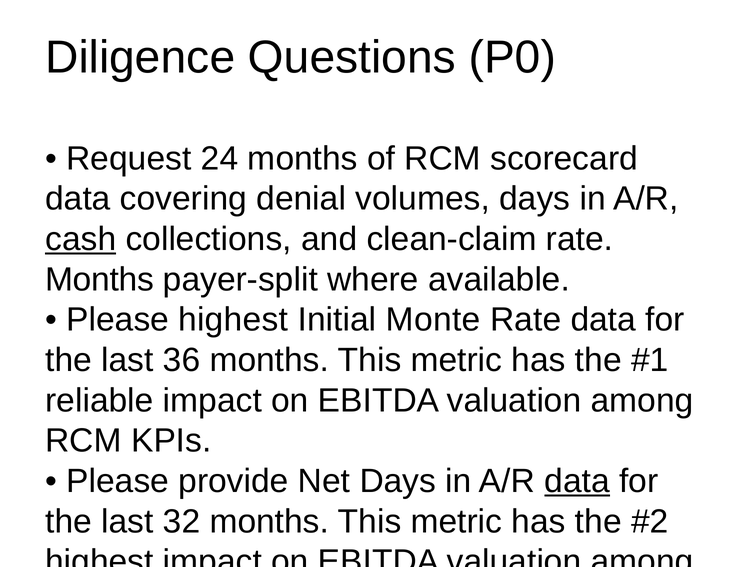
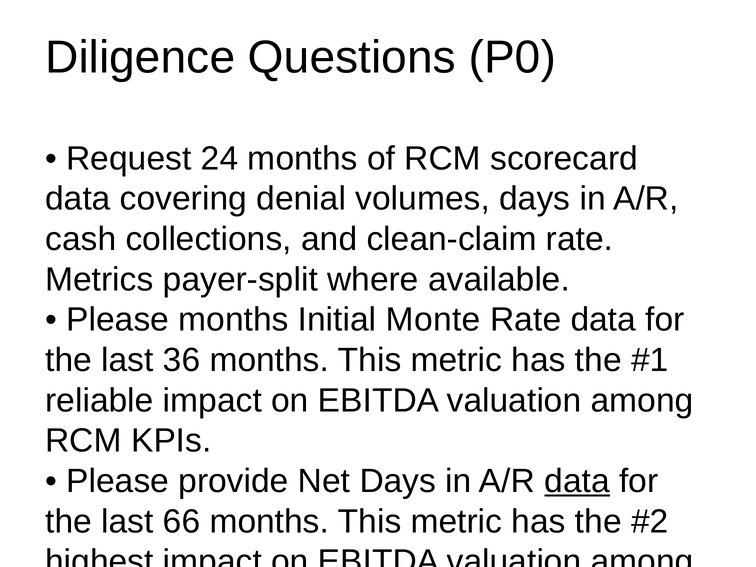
cash underline: present -> none (81, 239)
Months: Months -> Metrics (99, 280)
Please highest: highest -> months (233, 320)
32: 32 -> 66 (182, 522)
